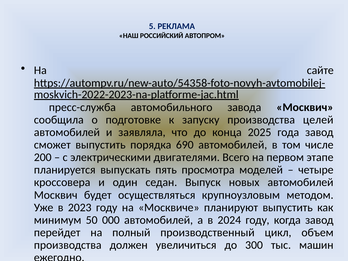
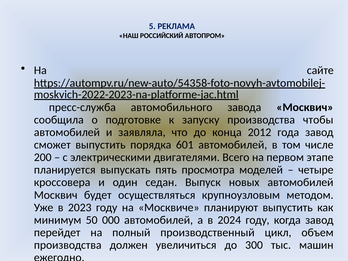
целей: целей -> чтобы (318, 120)
2025: 2025 -> 2012 (260, 132)
690: 690 -> 601 (185, 145)
